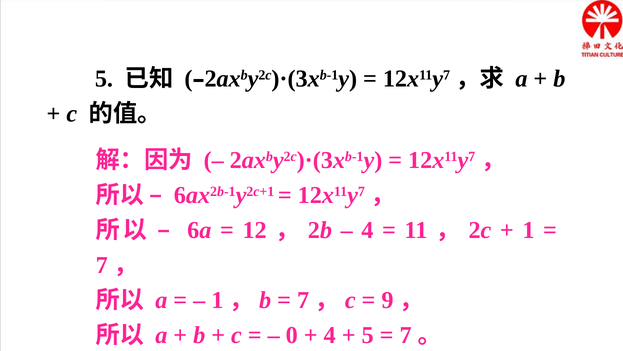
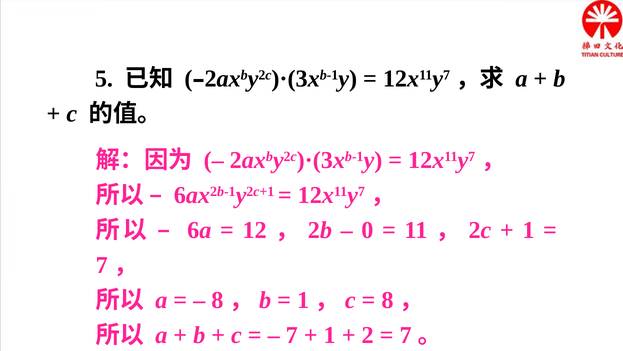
4: 4 -> 0 (367, 230)
1: 1 -> 8 (217, 300)
7: 7 -> 1 (303, 300)
9: 9 -> 8 (387, 300)
0: 0 -> 7 (292, 335)
4: 4 -> 1 (330, 335)
5: 5 -> 2 (368, 335)
